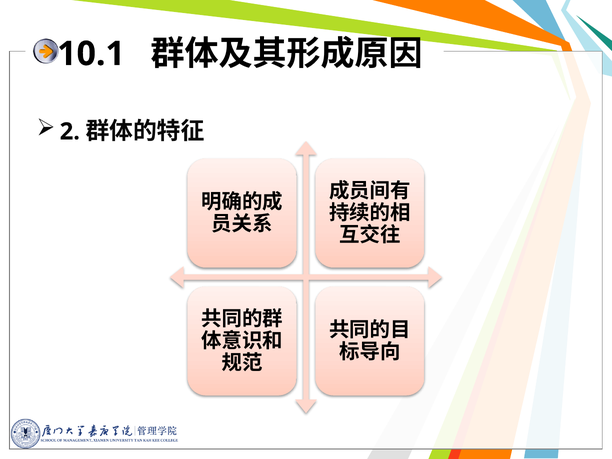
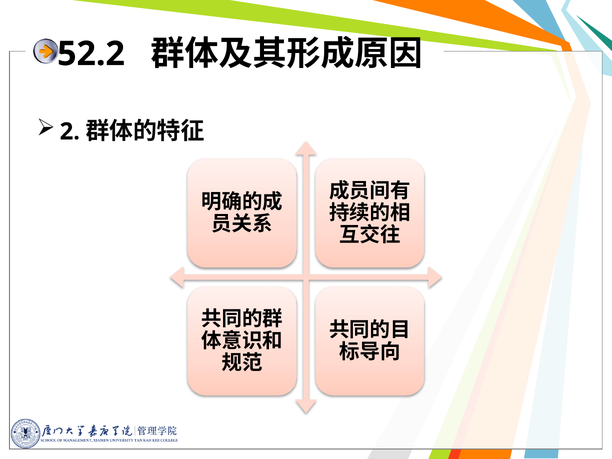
10.1: 10.1 -> 52.2 (91, 54)
